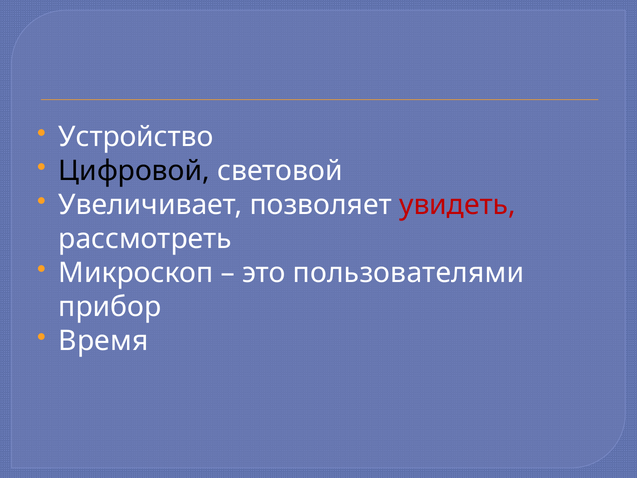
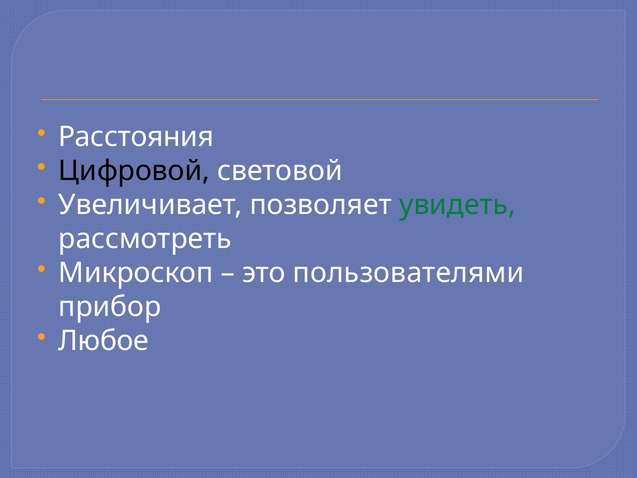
Устройство: Устройство -> Расстояния (136, 137)
увидеть colour: red -> green (457, 205)
Время: Время -> Любое (104, 341)
